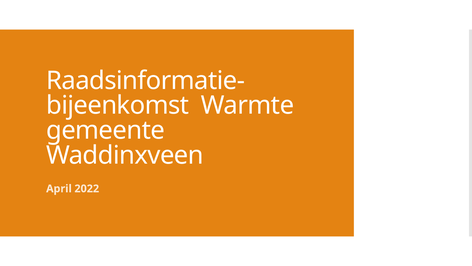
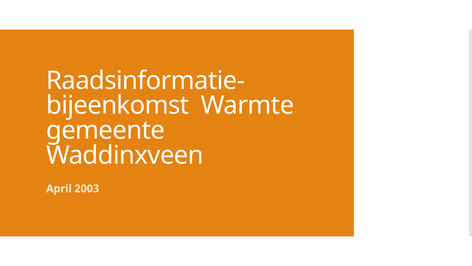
2022: 2022 -> 2003 (87, 188)
